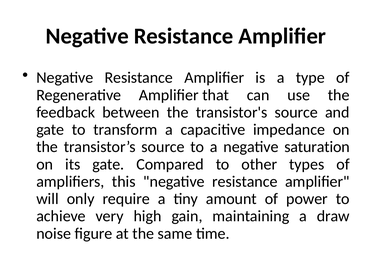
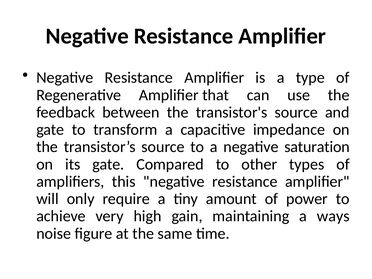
draw: draw -> ways (333, 216)
